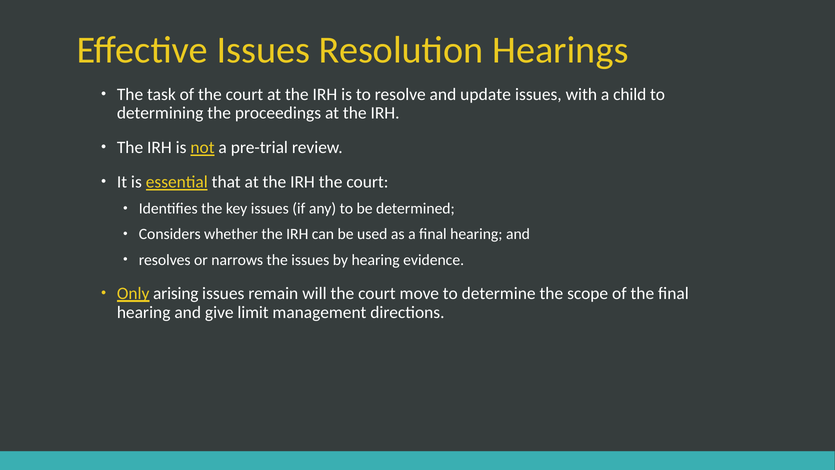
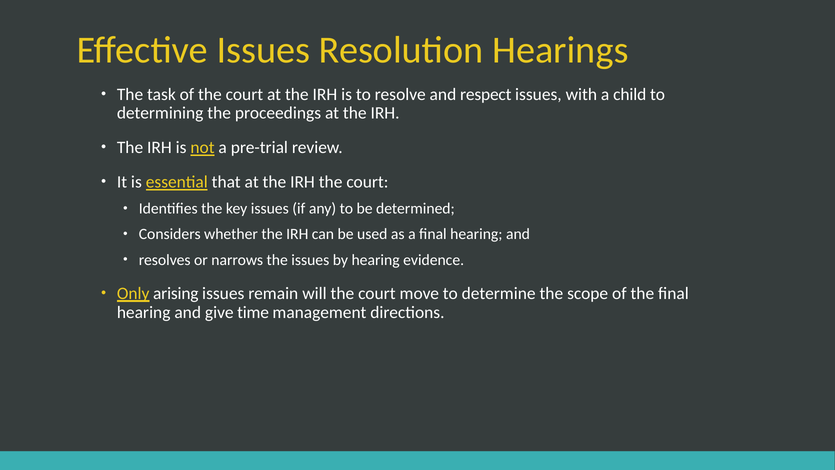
update: update -> respect (486, 94)
limit: limit -> time (253, 312)
